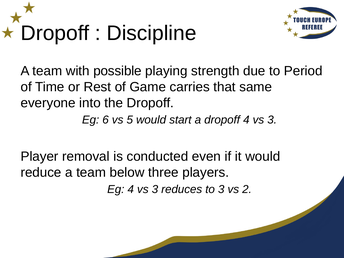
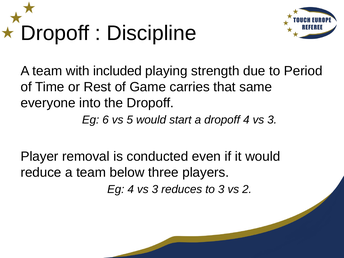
possible: possible -> included (117, 71)
